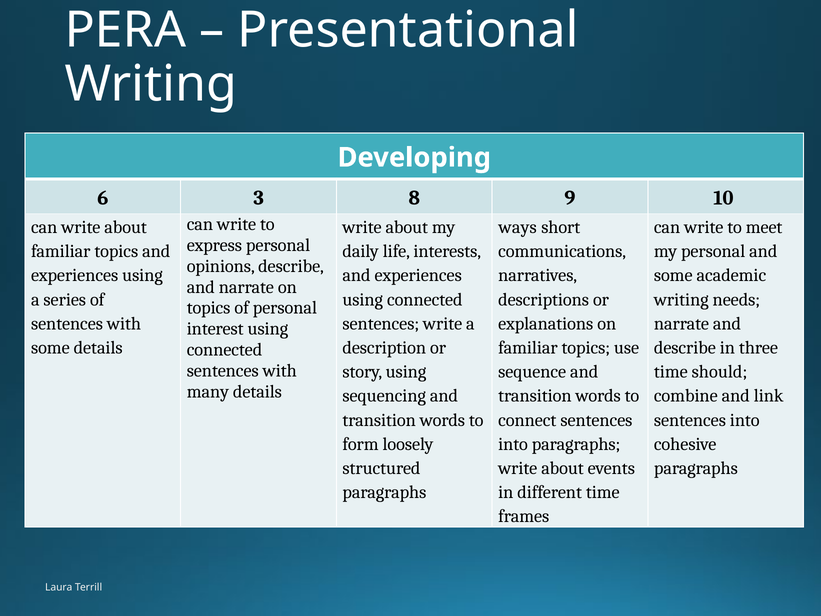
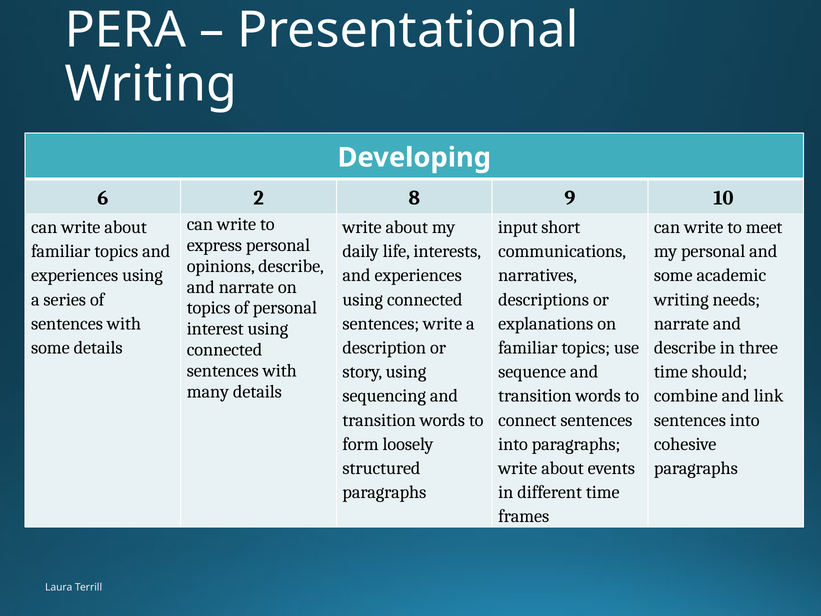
3: 3 -> 2 (259, 198)
ways: ways -> input (518, 227)
